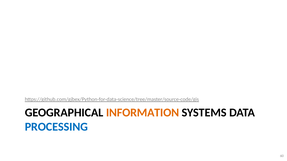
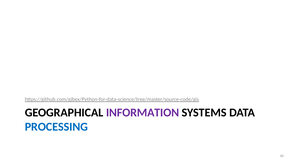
INFORMATION colour: orange -> purple (143, 113)
